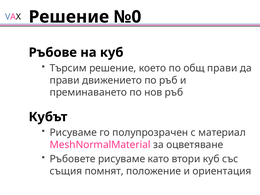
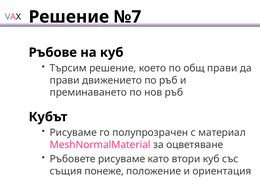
№0: №0 -> №7 (127, 17)
помнят: помнят -> понеже (104, 171)
